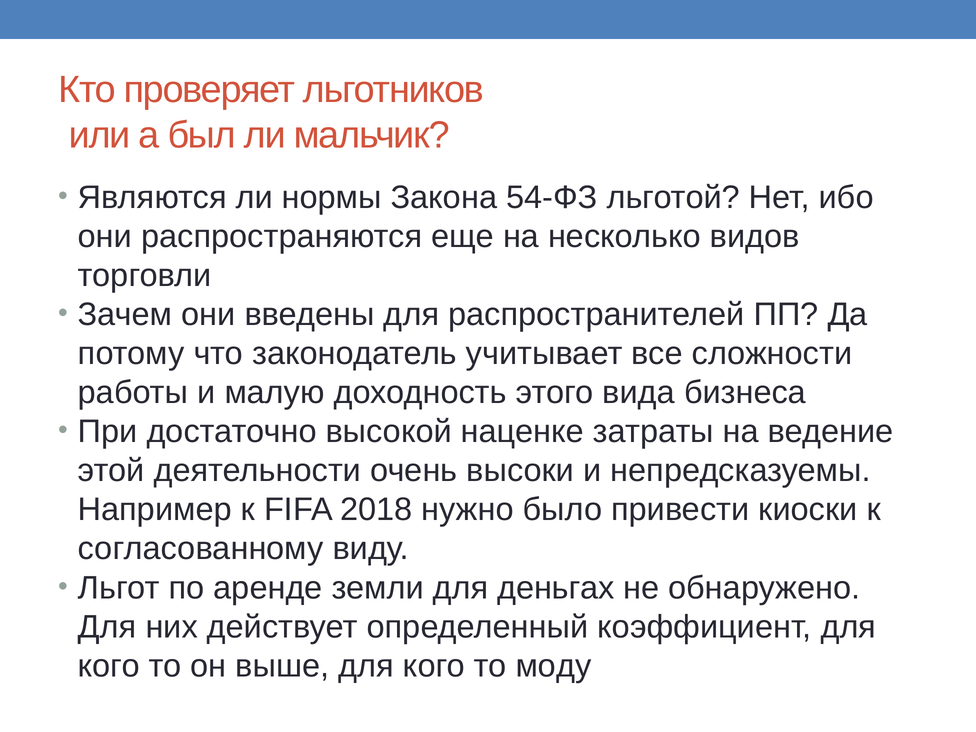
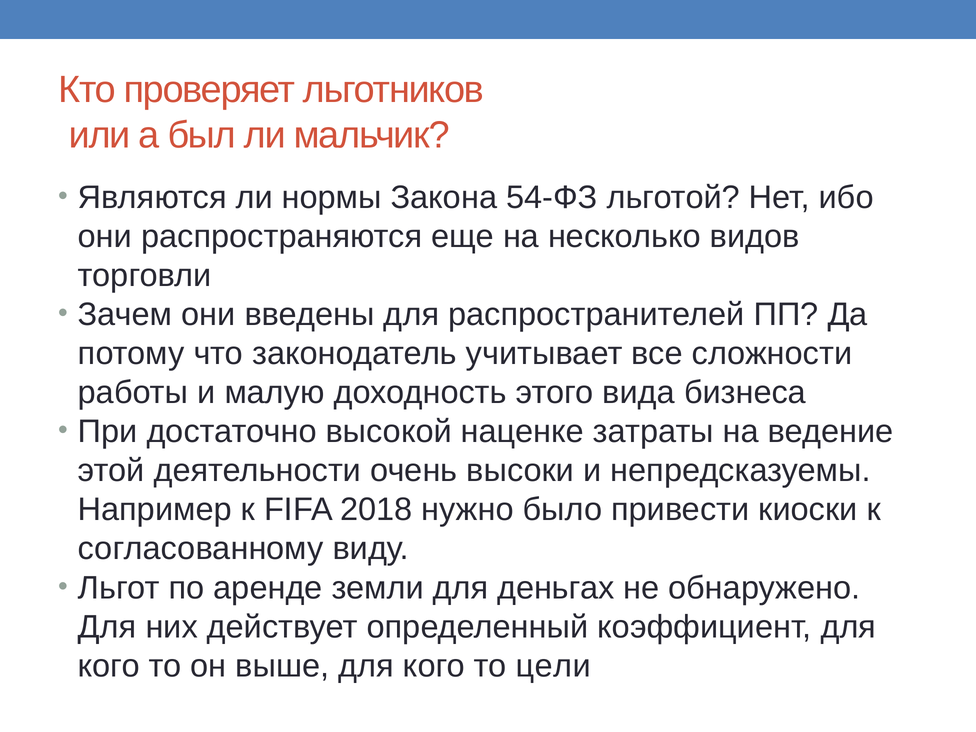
моду: моду -> цели (553, 666)
